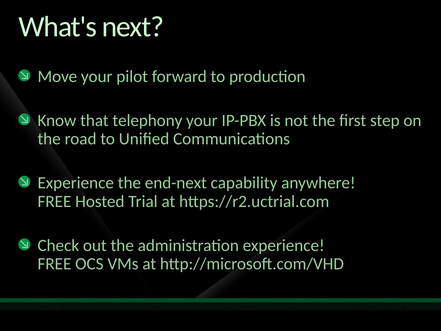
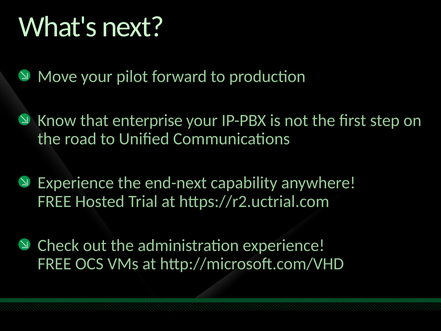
telephony: telephony -> enterprise (147, 120)
